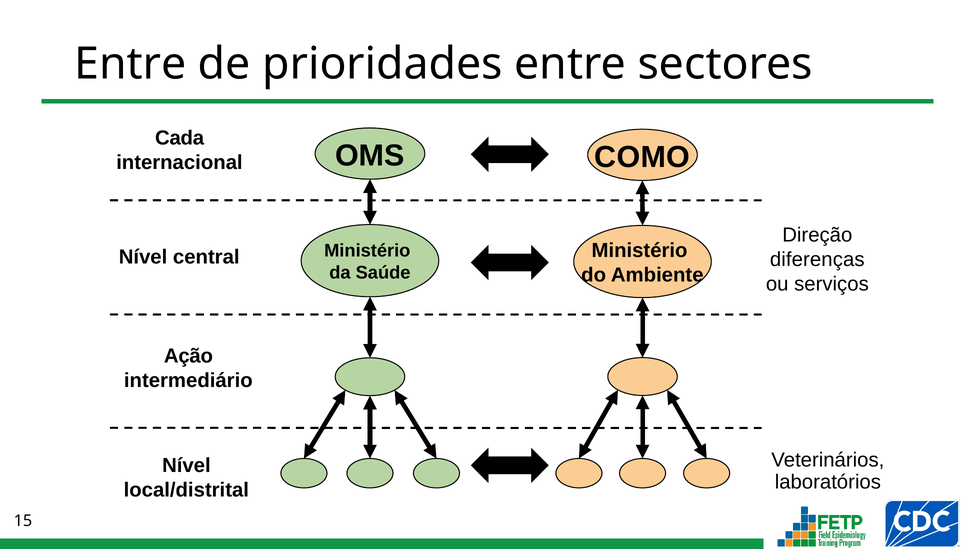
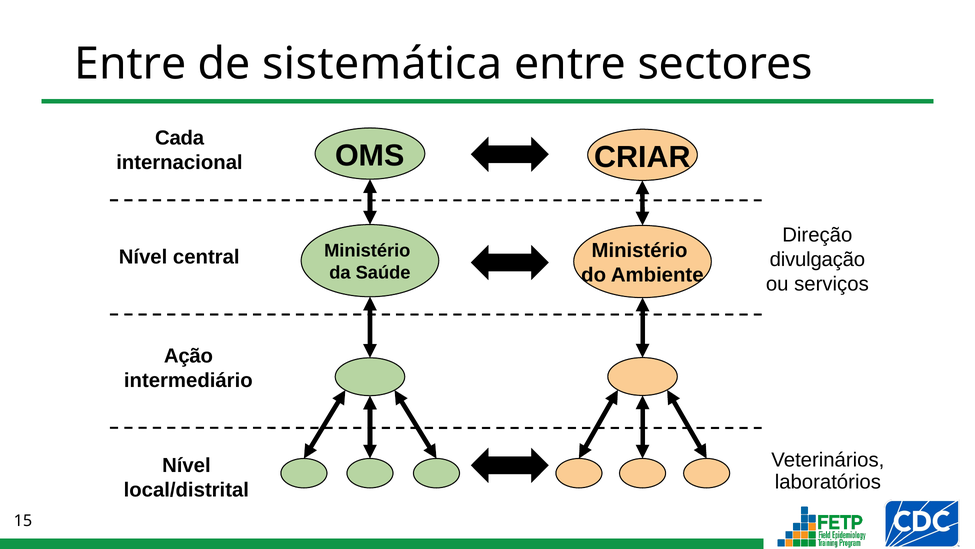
prioridades: prioridades -> sistemática (382, 64)
COMO: COMO -> CRIAR (642, 157)
diferenças: diferenças -> divulgação (817, 259)
